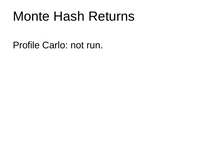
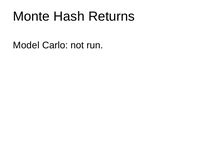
Profile: Profile -> Model (26, 45)
